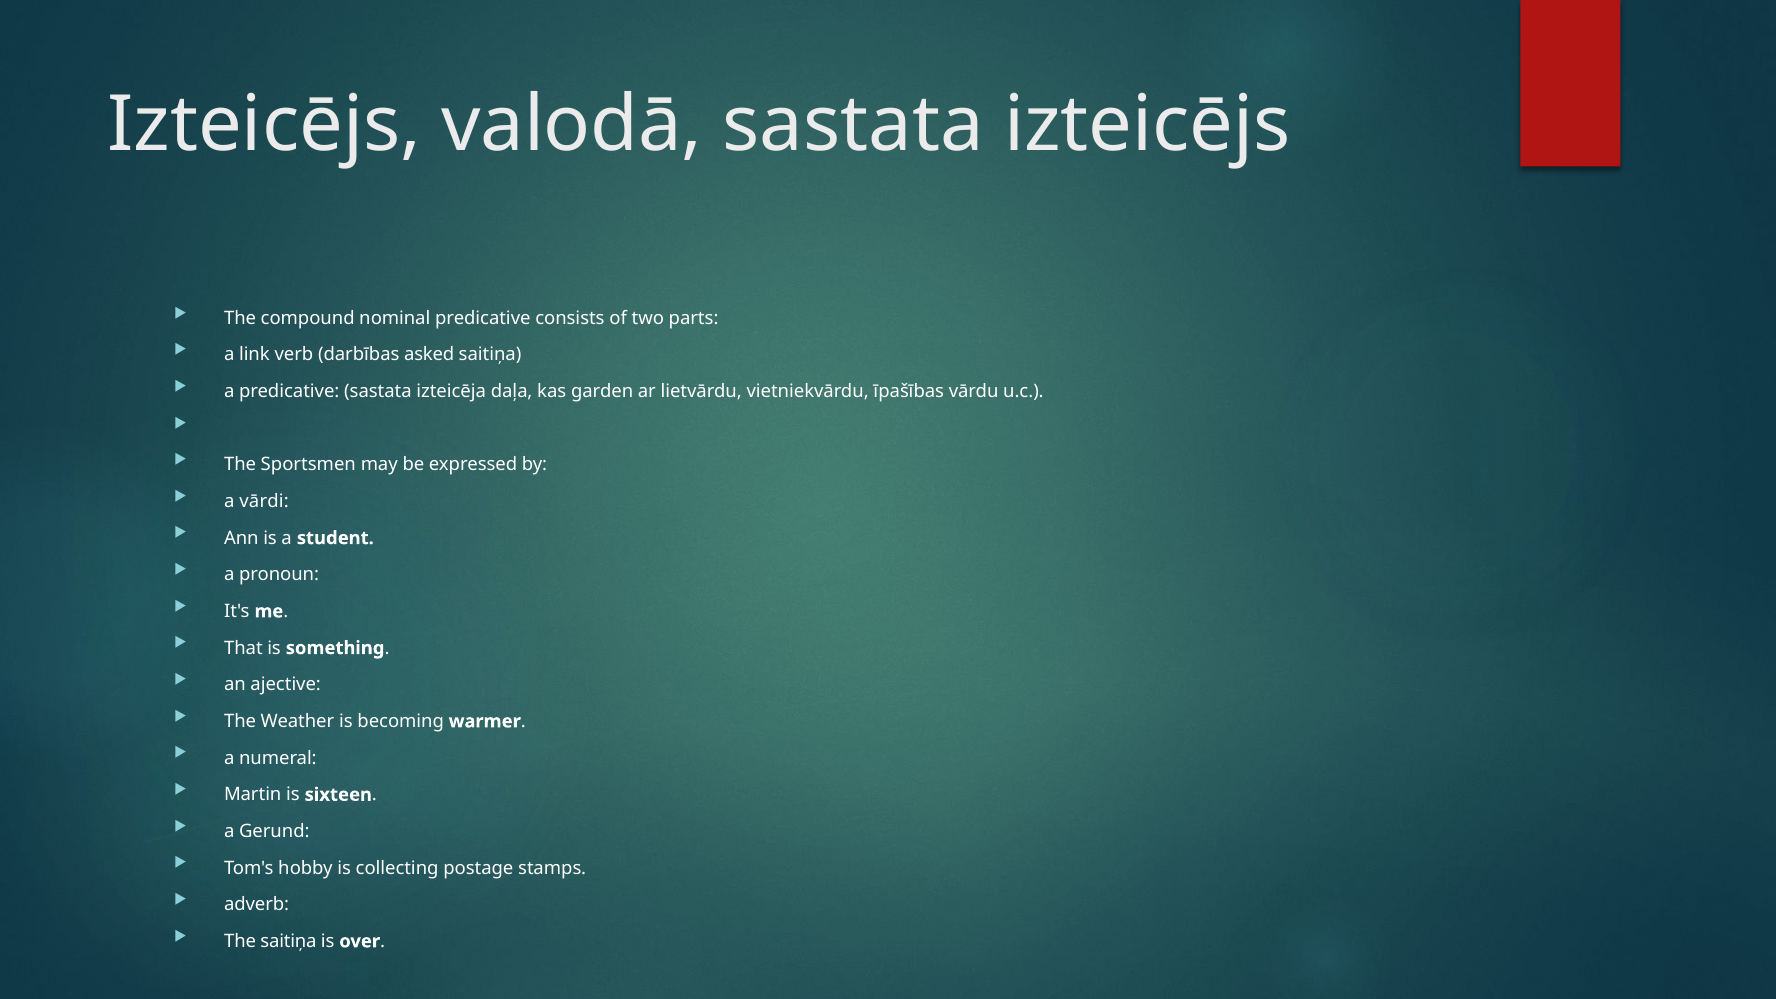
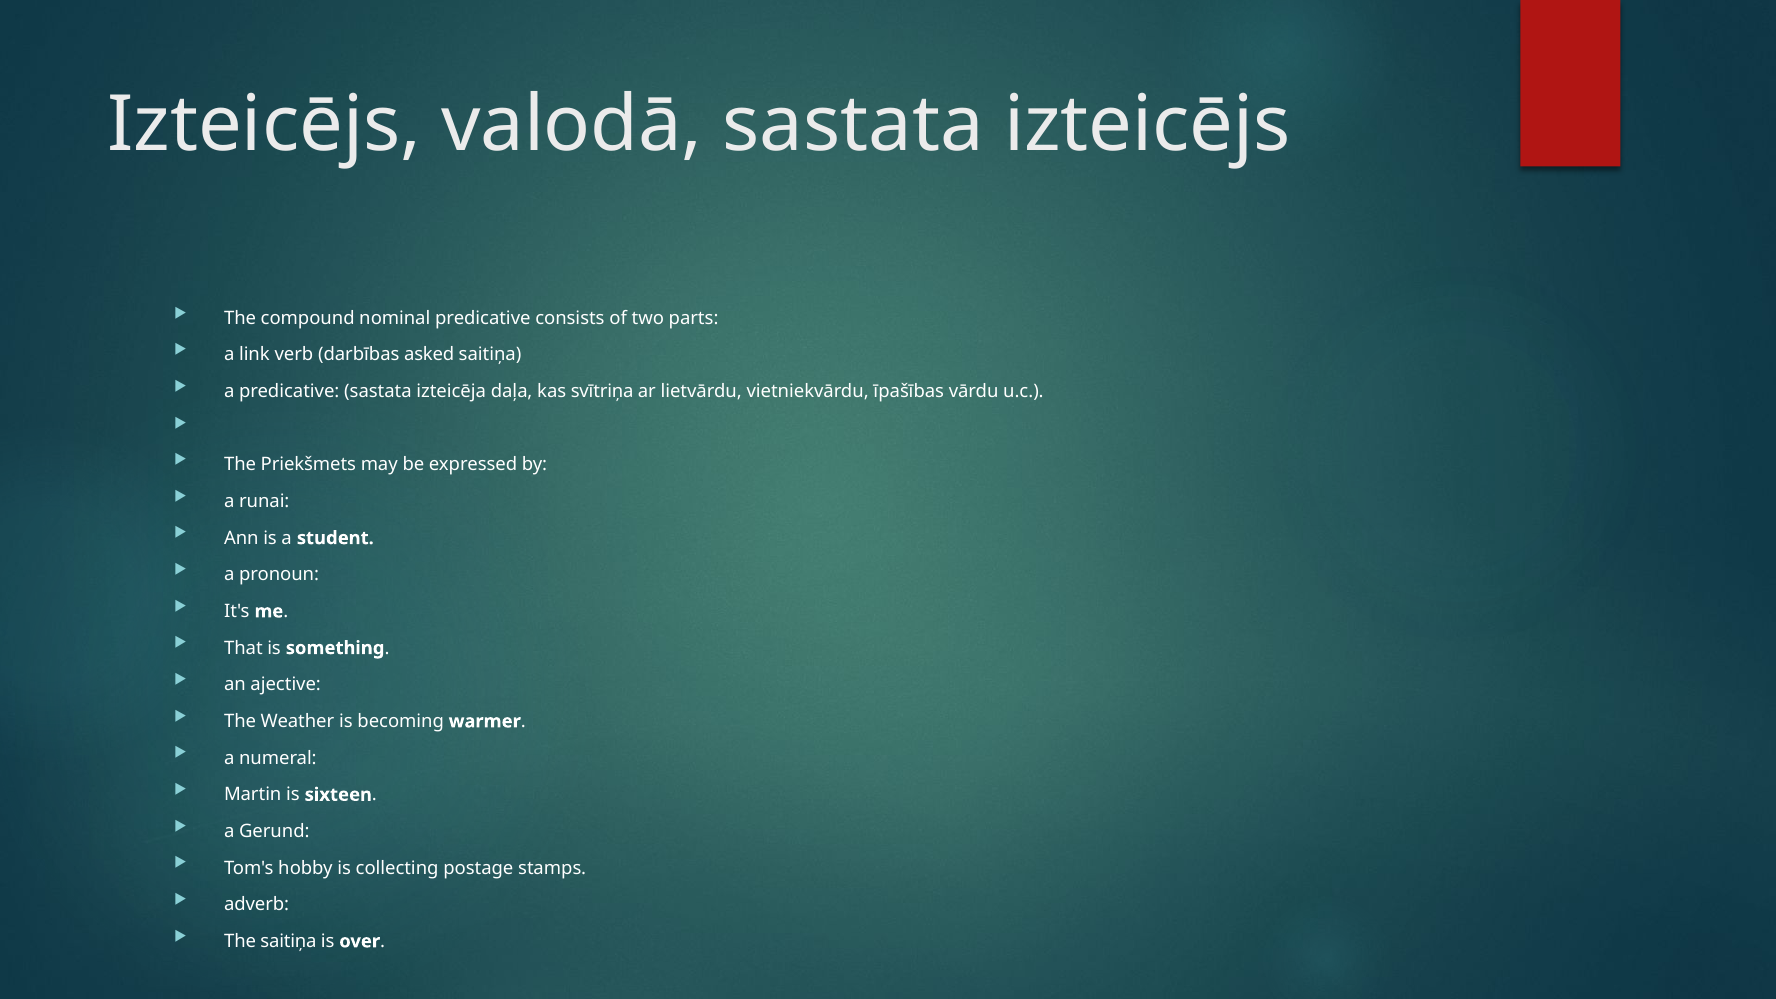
garden: garden -> svītriņa (602, 391)
Sportsmen: Sportsmen -> Priekšmets (308, 465)
vārdi: vārdi -> runai (264, 501)
